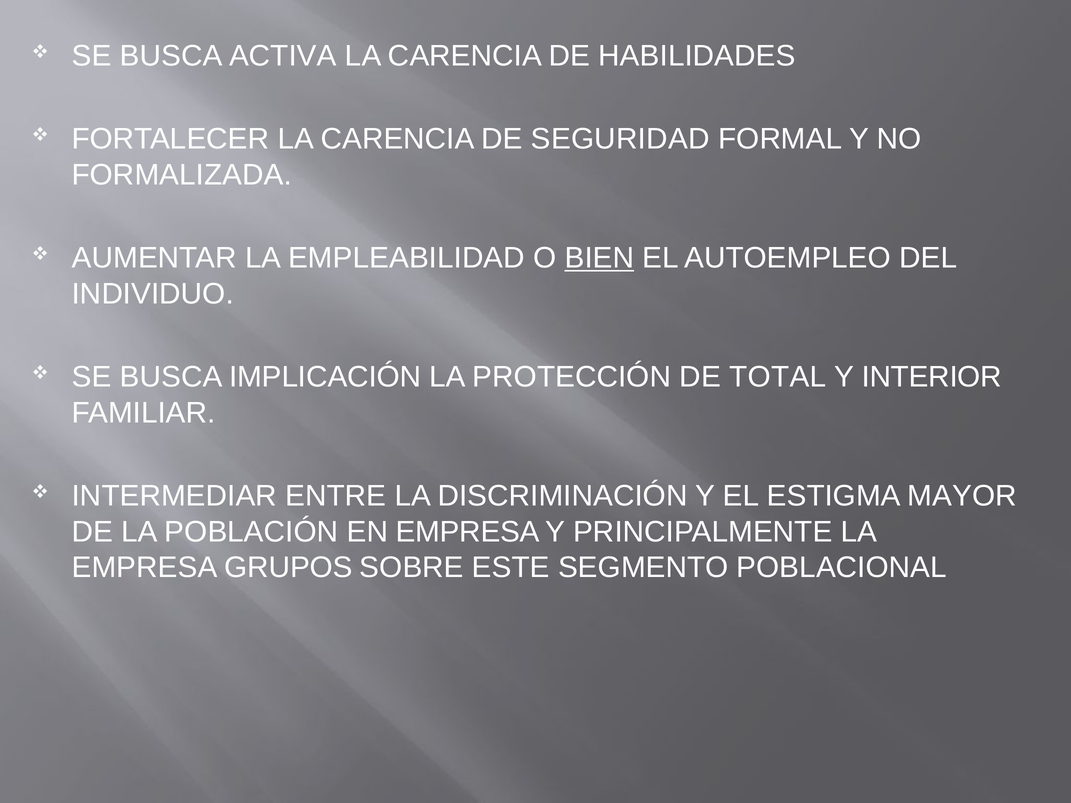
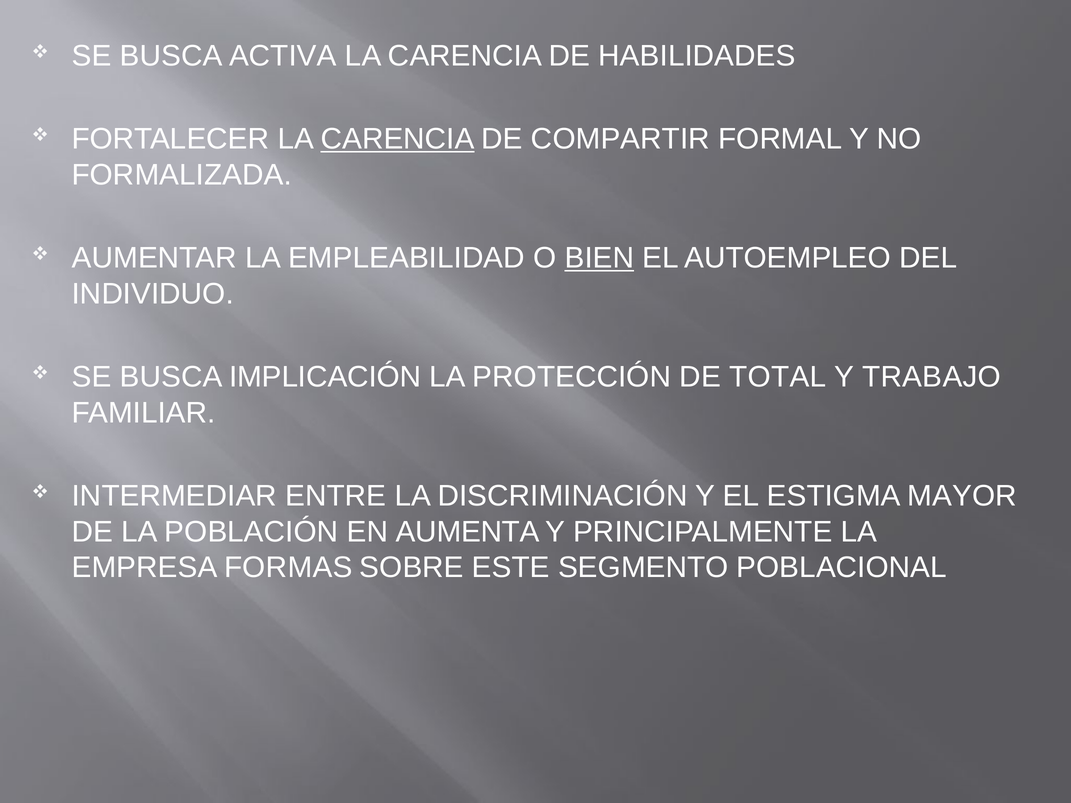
CARENCIA underline: none -> present (398, 139)
SEGURIDAD: SEGURIDAD -> COMPARTIR (620, 139)
INTERIOR: INTERIOR -> TRABAJO (932, 377)
EN EMPRESA: EMPRESA -> AUMENTA (468, 532)
GRUPOS: GRUPOS -> FORMAS (288, 568)
